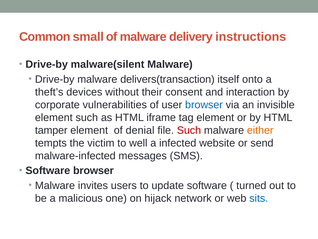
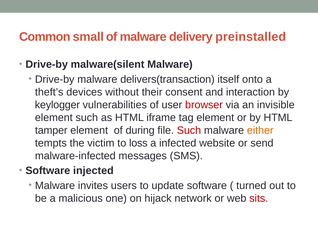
instructions: instructions -> preinstalled (251, 37)
corporate: corporate -> keylogger (57, 105)
browser colour: blue -> red (204, 105)
denial: denial -> during (140, 130)
well: well -> loss (138, 143)
Software browser: browser -> injected (93, 170)
sits colour: blue -> red (259, 198)
